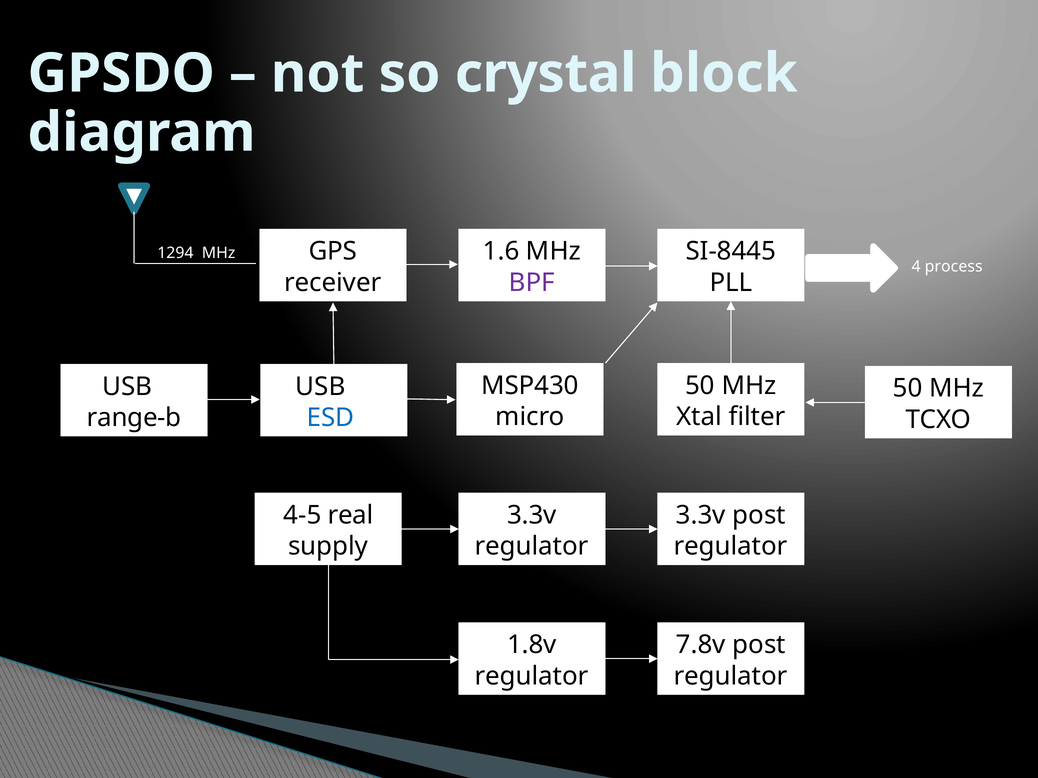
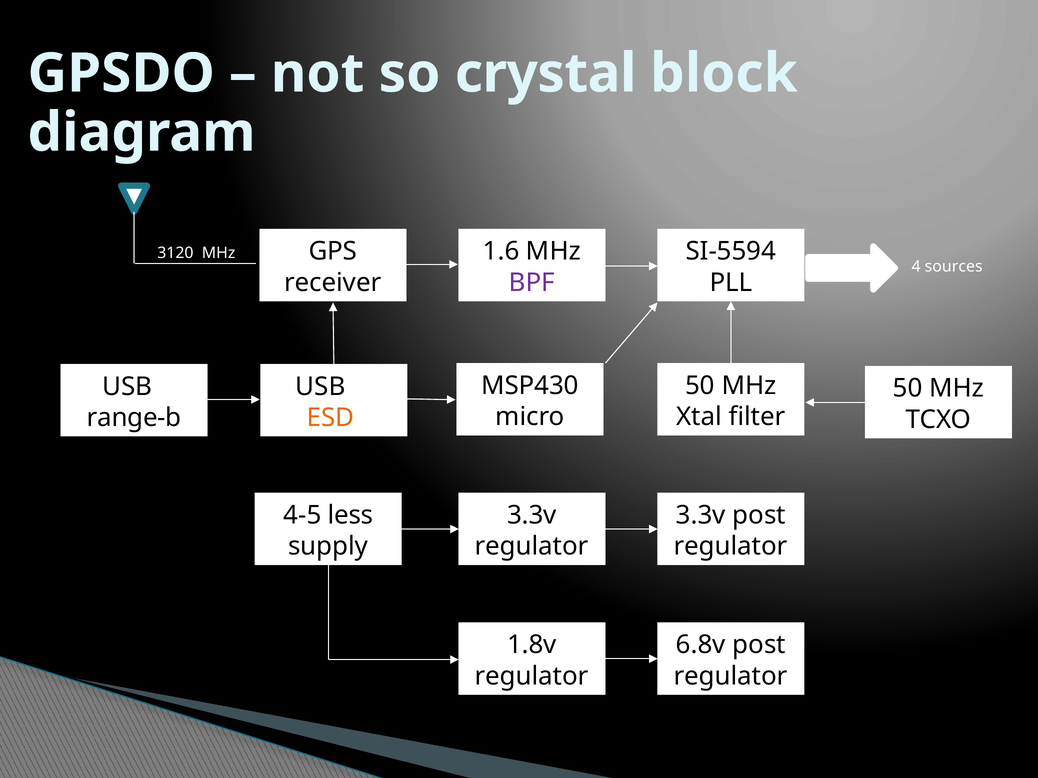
SI-8445: SI-8445 -> SI-5594 (731, 252)
1294: 1294 -> 3120 (175, 253)
process: process -> sources (954, 267)
ESD colour: blue -> orange (330, 418)
real: real -> less (351, 516)
7.8v: 7.8v -> 6.8v (701, 645)
